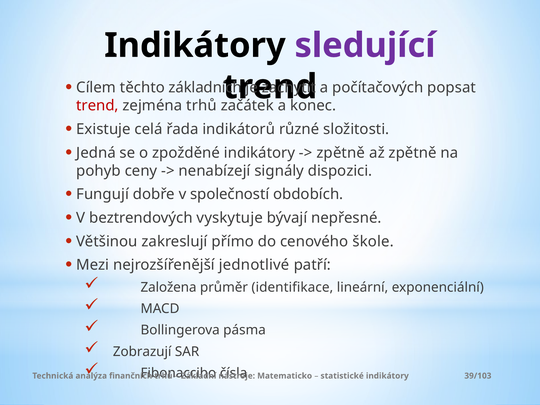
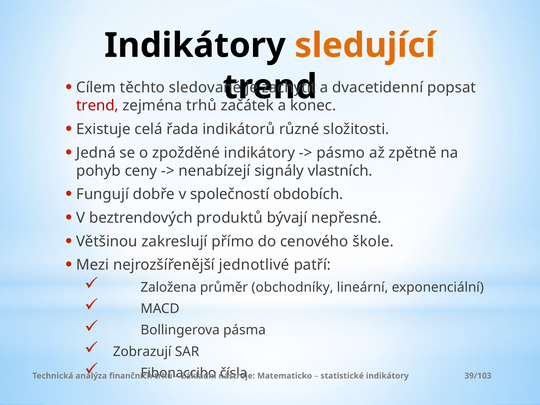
sledující colour: purple -> orange (365, 45)
základních: základních -> sledované (205, 88)
počítačových: počítačových -> dvacetidenní (378, 88)
zpětně: zpětně -> pásmo (341, 153)
dispozici: dispozici -> vlastních (340, 171)
vyskytuje: vyskytuje -> produktů (230, 218)
identifikace: identifikace -> obchodníky (292, 287)
